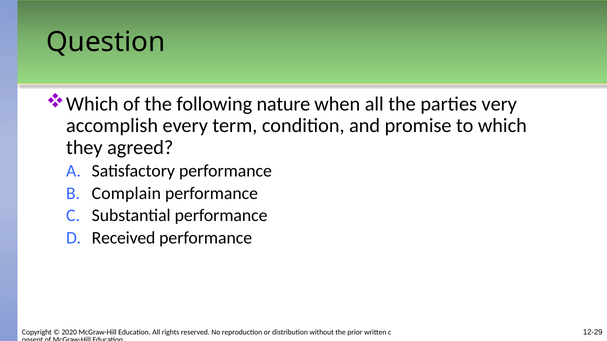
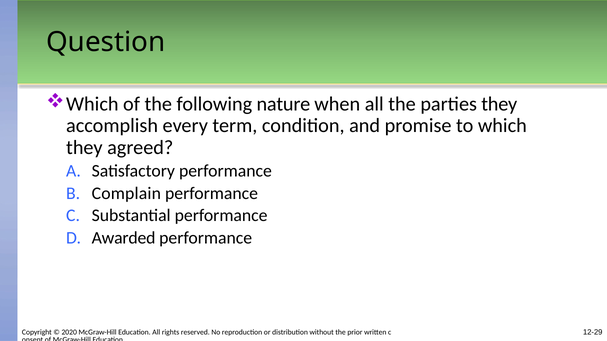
parties very: very -> they (499, 104)
Received: Received -> Awarded (124, 238)
